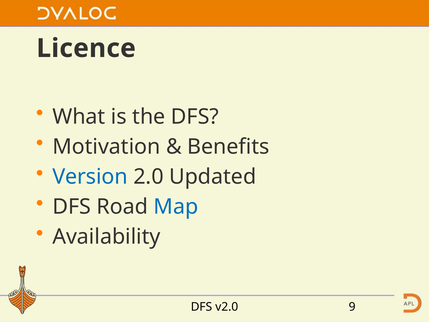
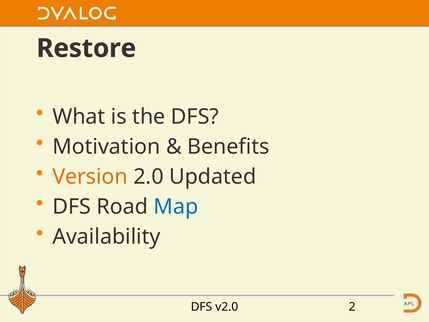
Licence: Licence -> Restore (86, 48)
Version colour: blue -> orange (90, 177)
9: 9 -> 2 (352, 307)
